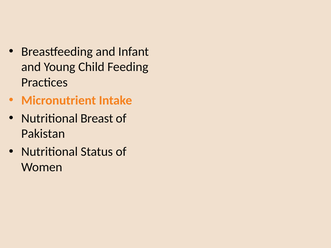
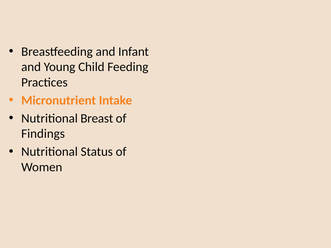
Pakistan: Pakistan -> Findings (43, 134)
